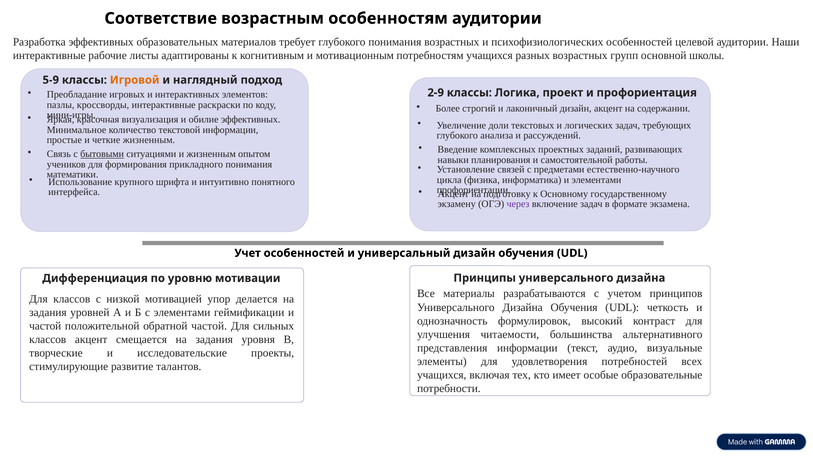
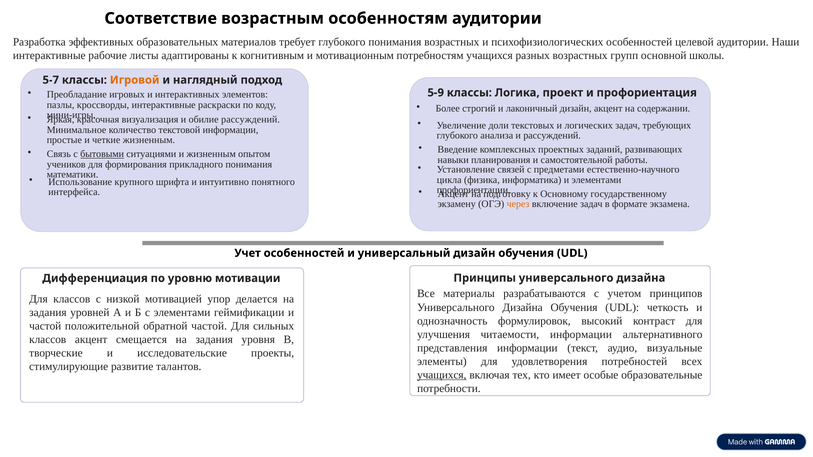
5-9: 5-9 -> 5-7 (51, 80)
2-9: 2-9 -> 5-9 (436, 93)
обилие эффективных: эффективных -> рассуждений (251, 120)
через colour: purple -> orange (518, 204)
читаемости большинства: большинства -> информации (581, 335)
учащихся underline: none -> present (442, 375)
